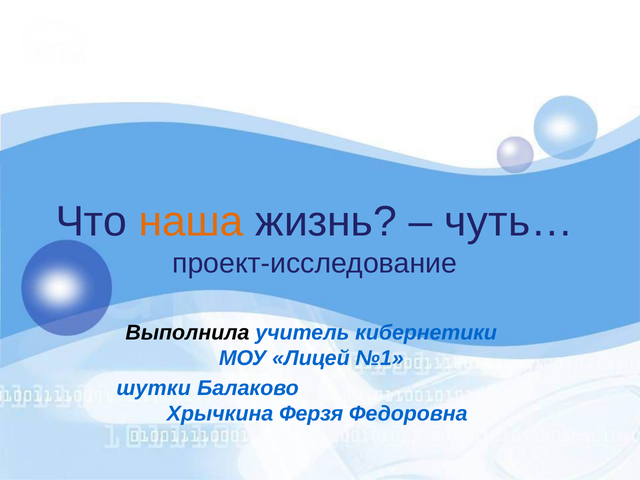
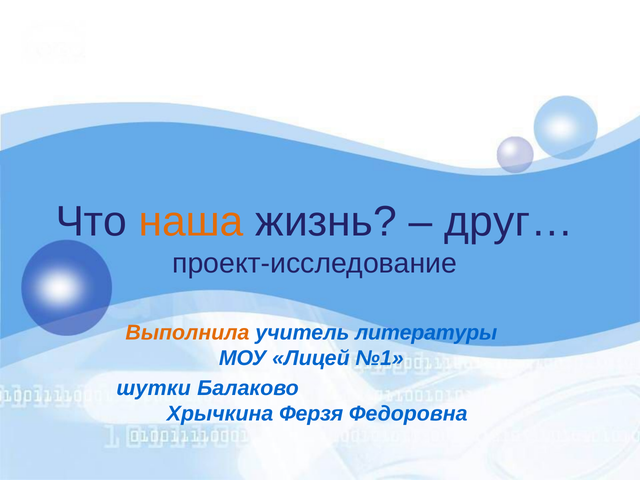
чуть…: чуть… -> друг… (509, 222)
Выполнила colour: black -> orange (187, 333)
кибернетики: кибернетики -> литературы (426, 333)
